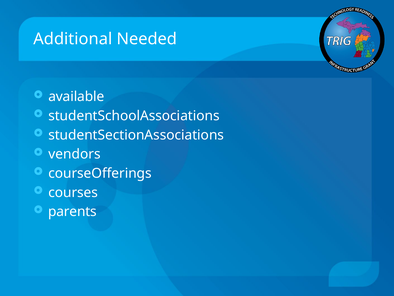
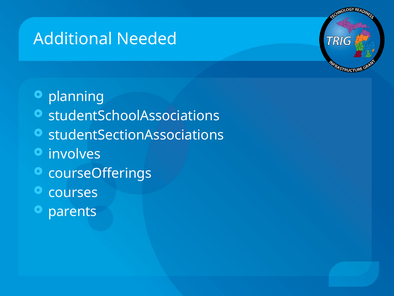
available: available -> planning (76, 96)
vendors: vendors -> involves (74, 154)
